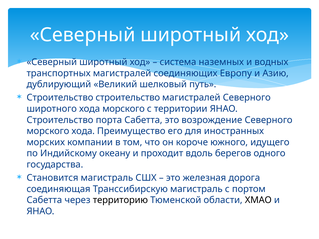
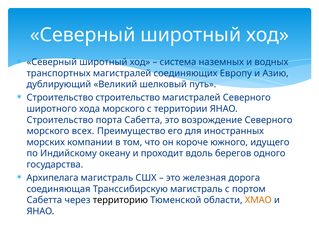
морского хода: хода -> всех (83, 131)
Становится: Становится -> Архипелага (52, 178)
ХМАО colour: black -> orange (258, 200)
